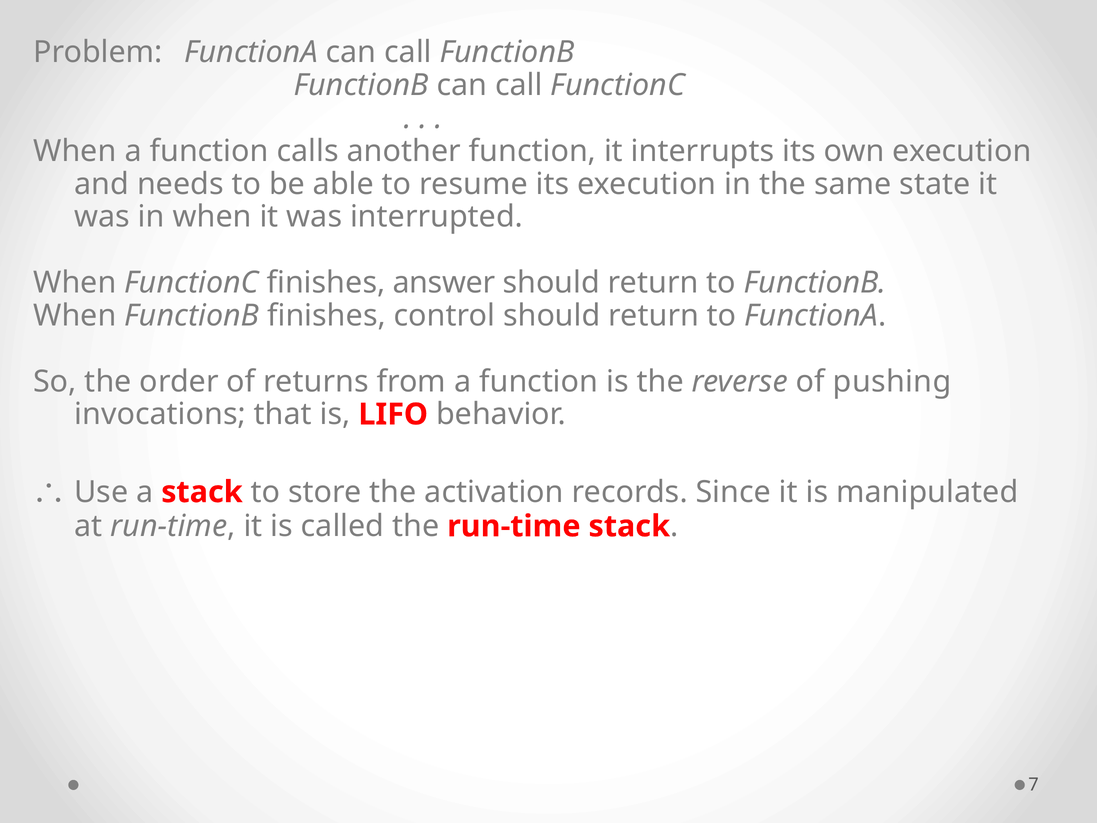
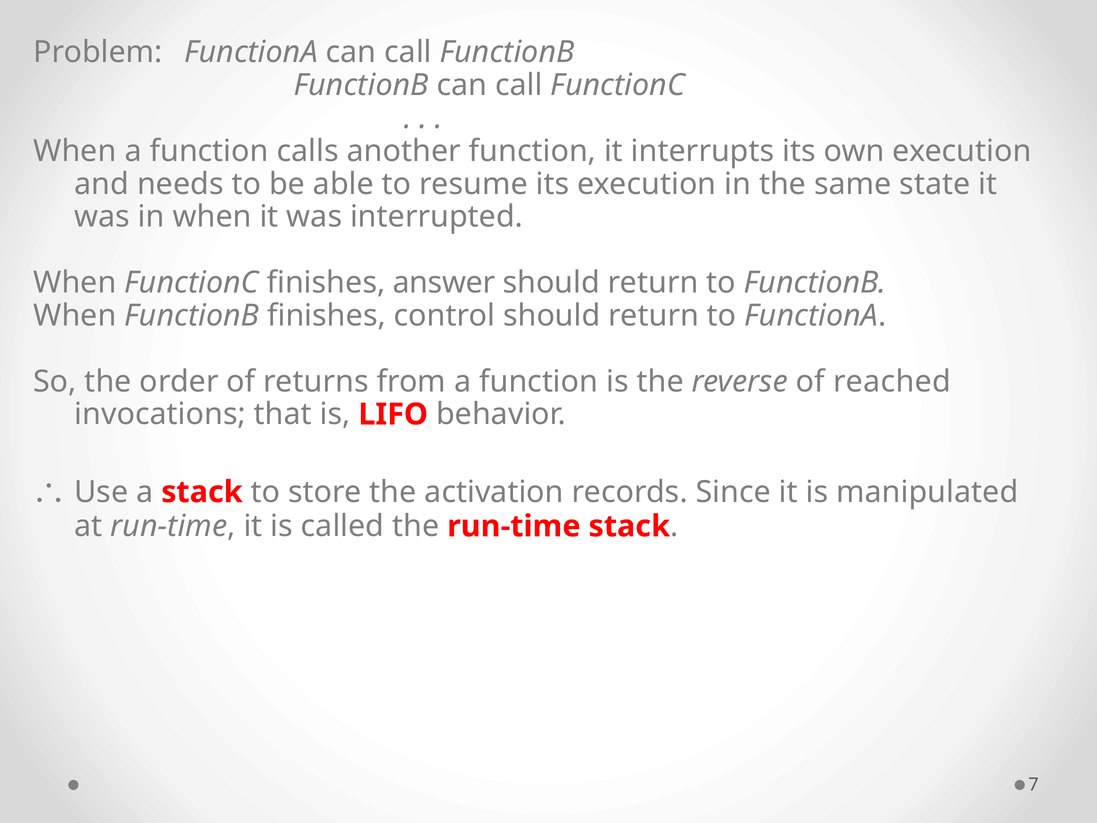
pushing: pushing -> reached (892, 381)
